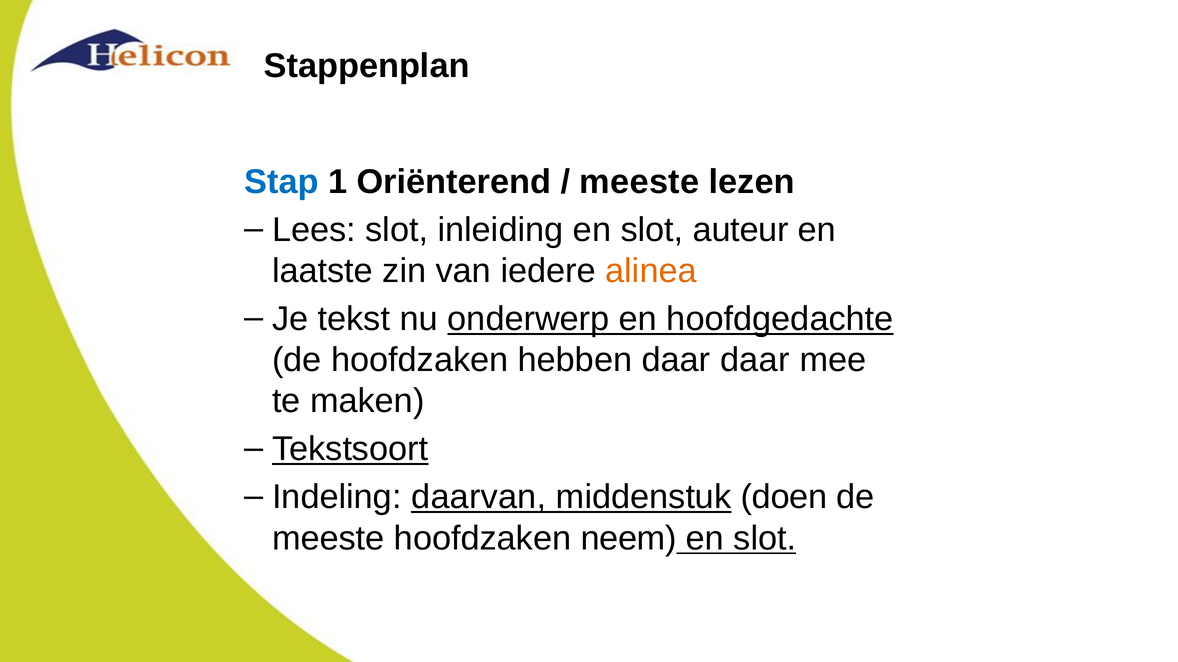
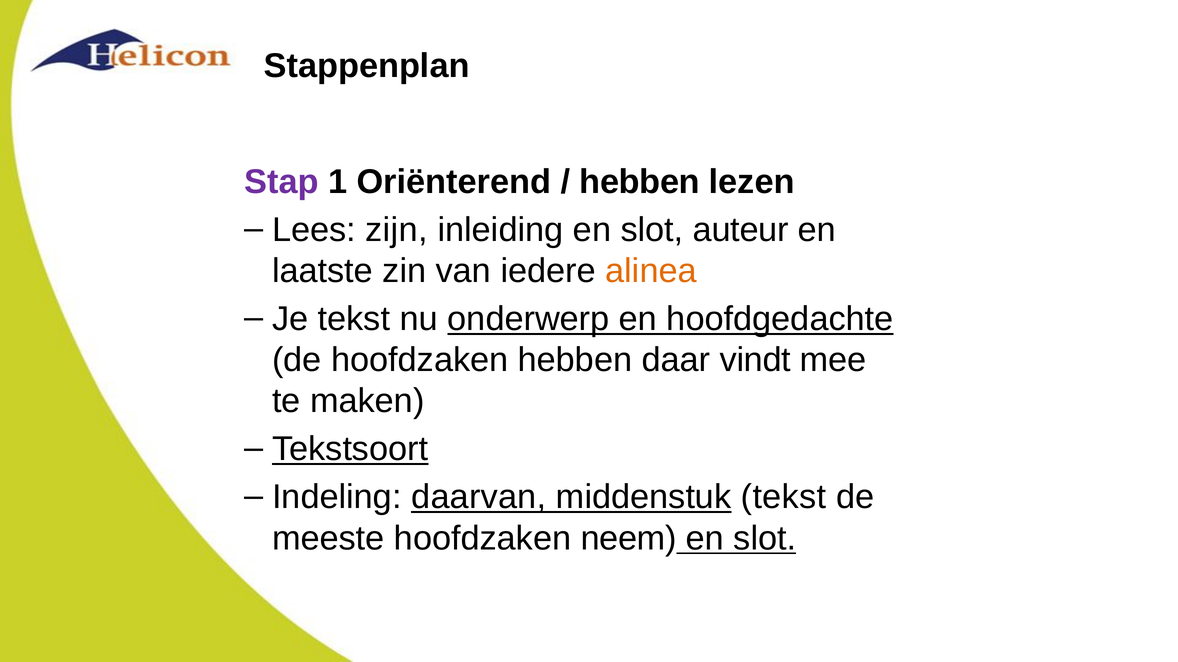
Stap colour: blue -> purple (282, 182)
meeste: meeste -> hebben (640, 182)
Lees slot: slot -> zijn (397, 230)
daar daar: daar -> vindt (755, 360)
middenstuk doen: doen -> tekst (784, 498)
